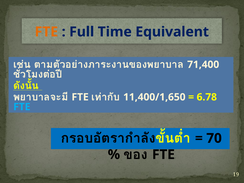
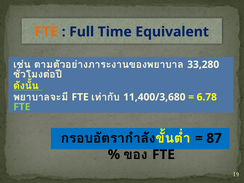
71,400: 71,400 -> 33,280 (203, 65)
11,400/1,650: 11,400/1,650 -> 11,400/3,680 (154, 97)
FTE colour: light blue -> light green (22, 107)
70: 70 -> 87 (214, 138)
